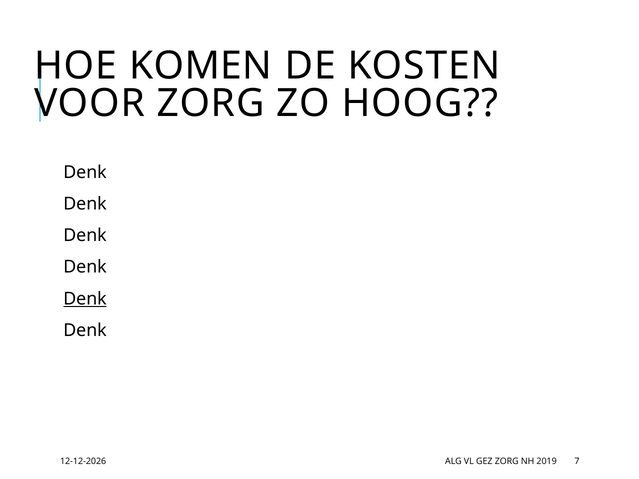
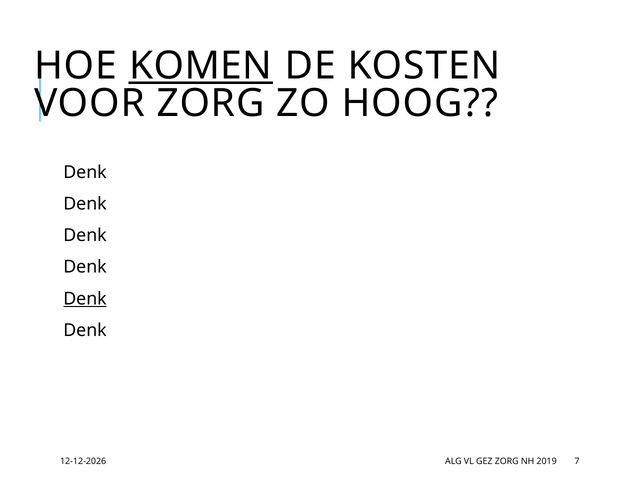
KOMEN underline: none -> present (201, 66)
